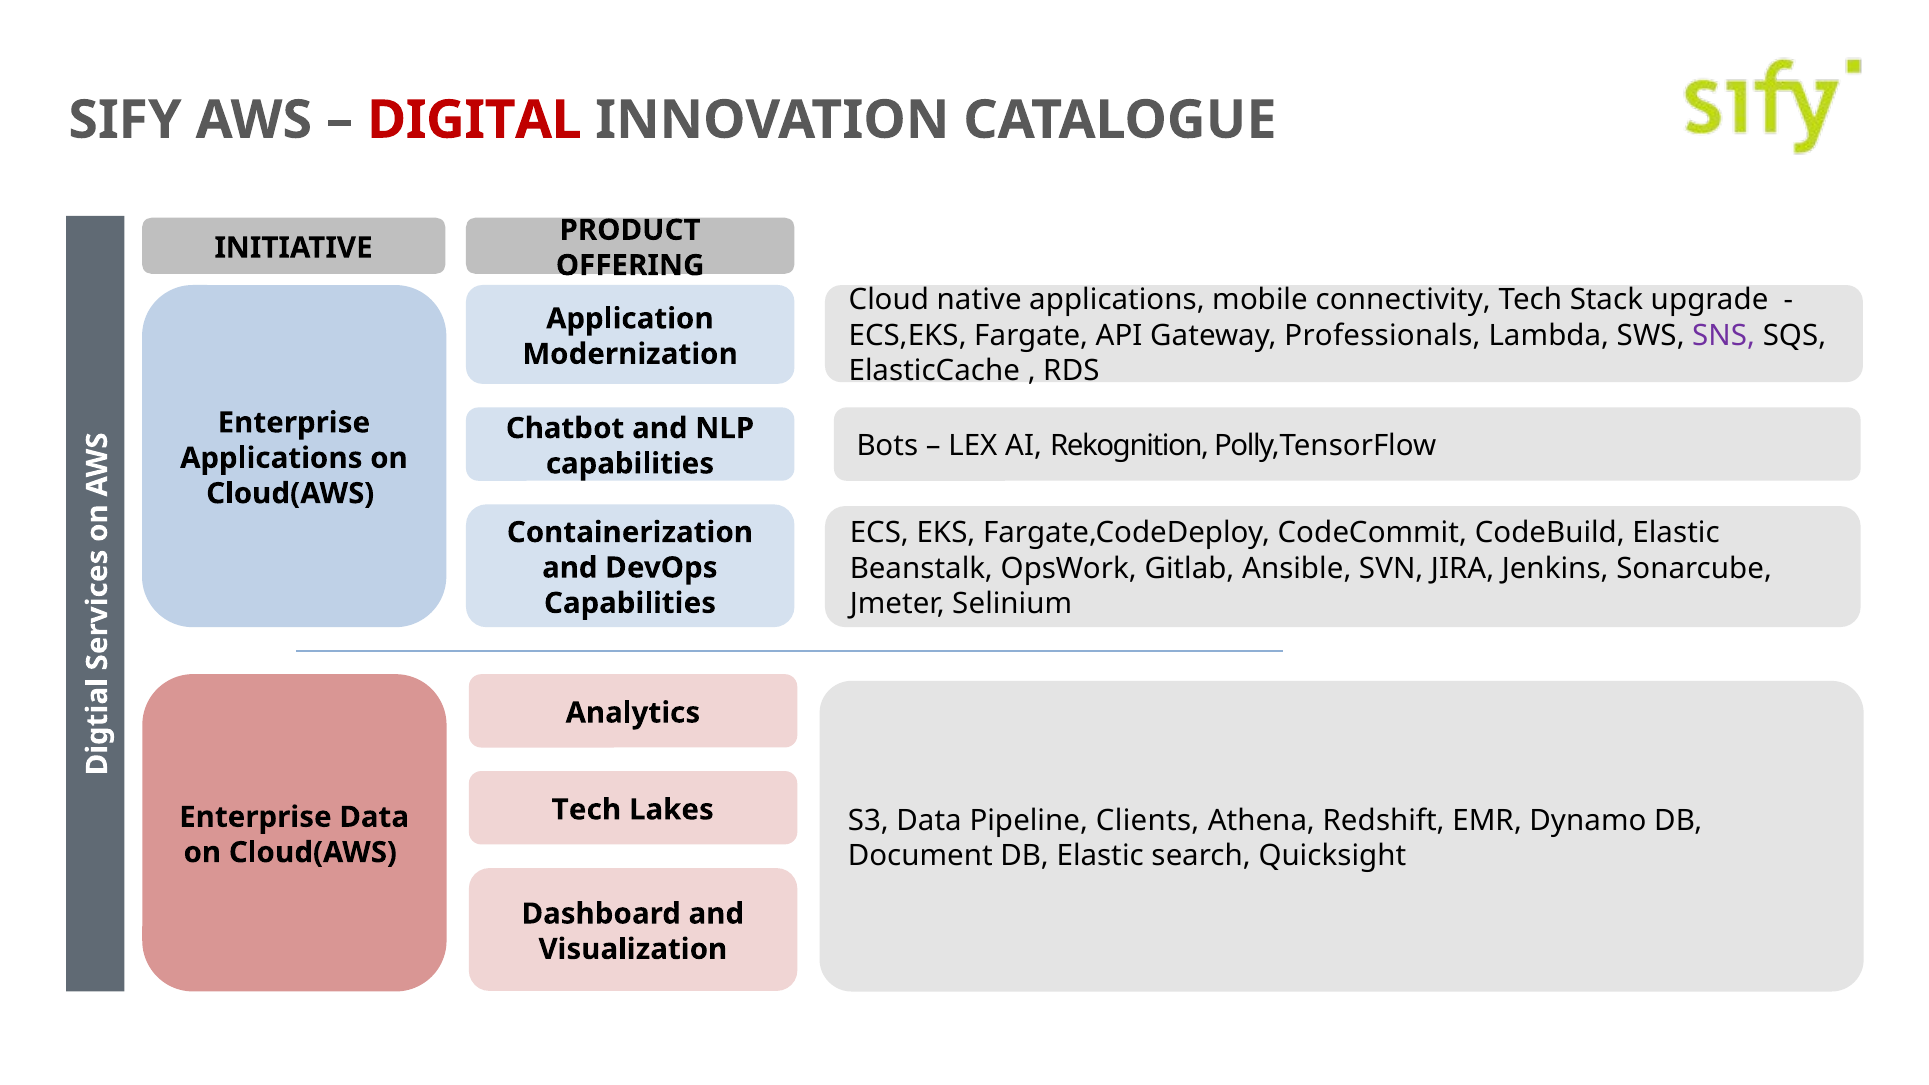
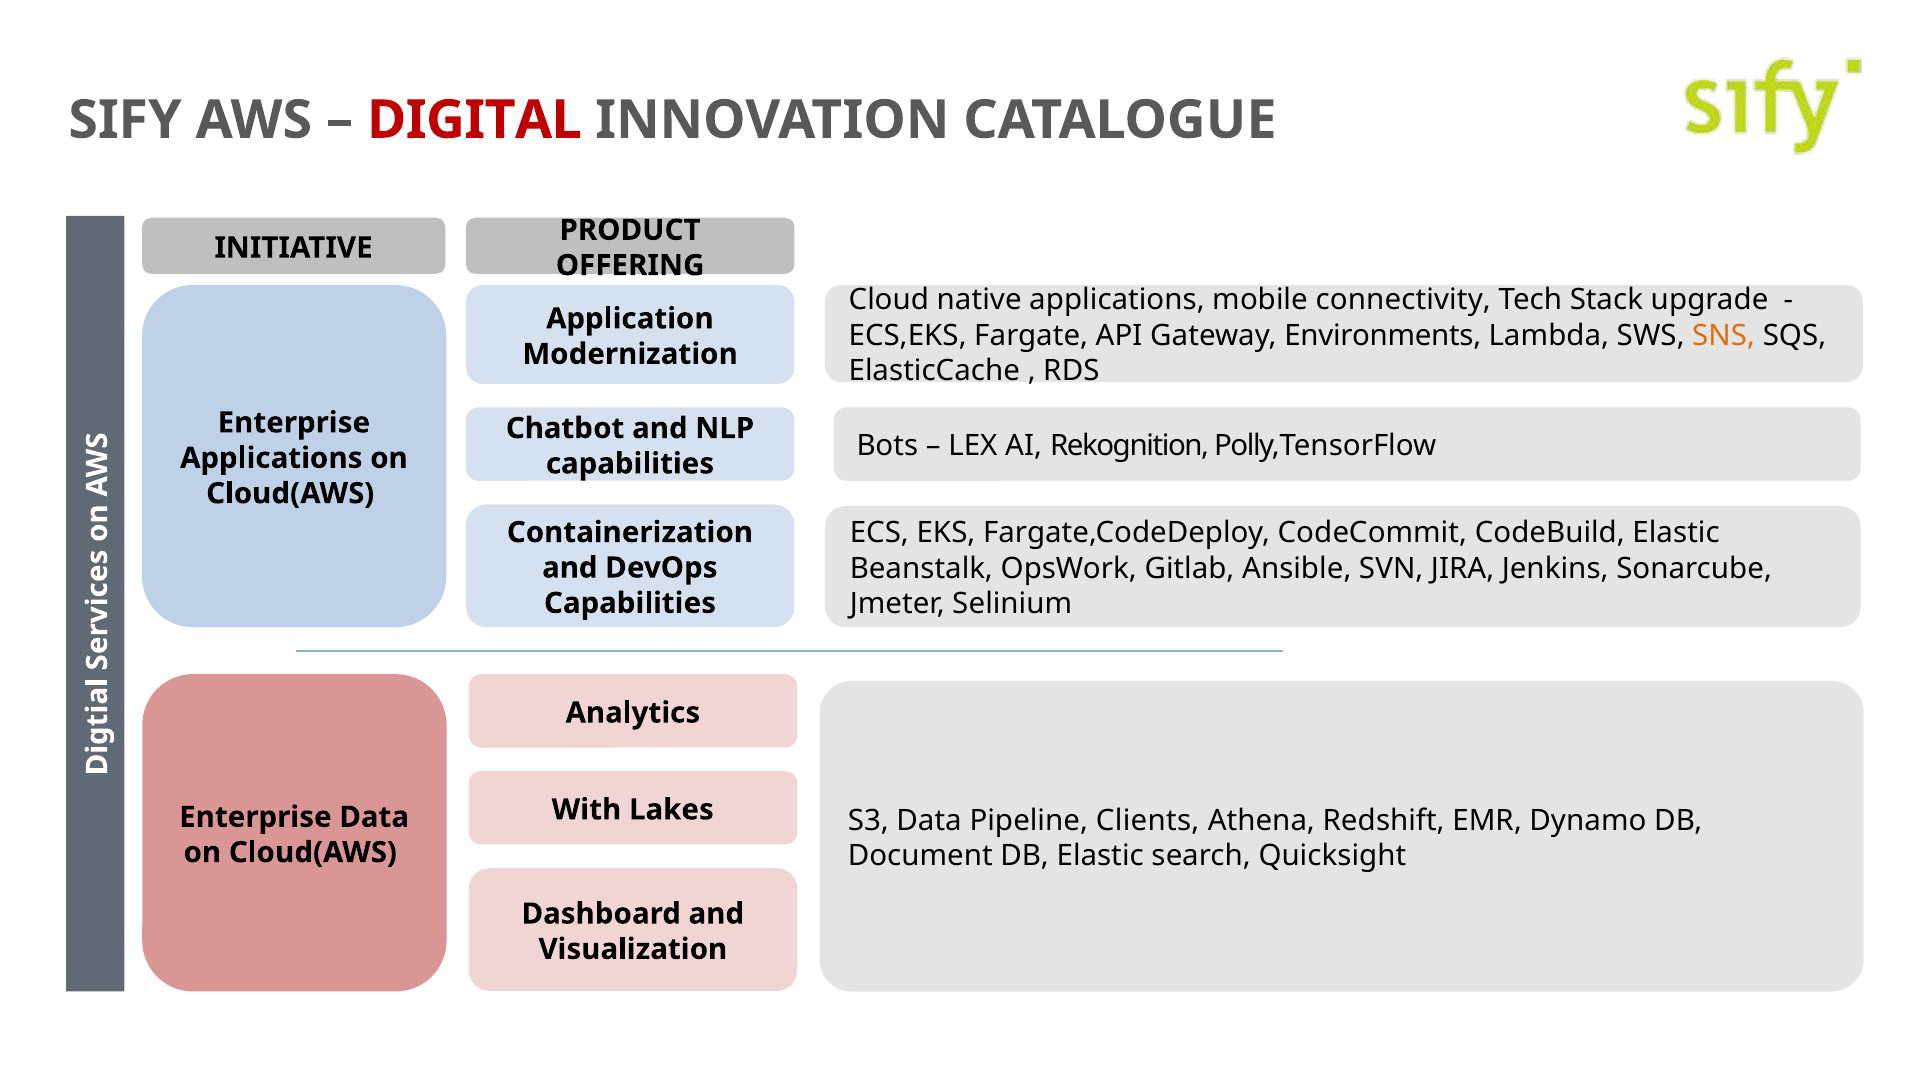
Professionals: Professionals -> Environments (1383, 336)
SNS colour: purple -> orange (1724, 336)
Tech: Tech -> With (586, 810)
